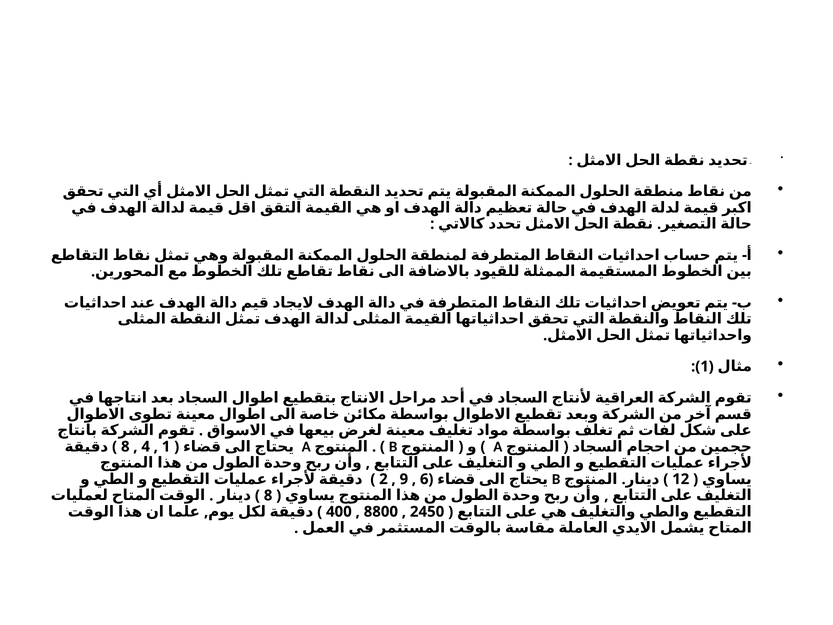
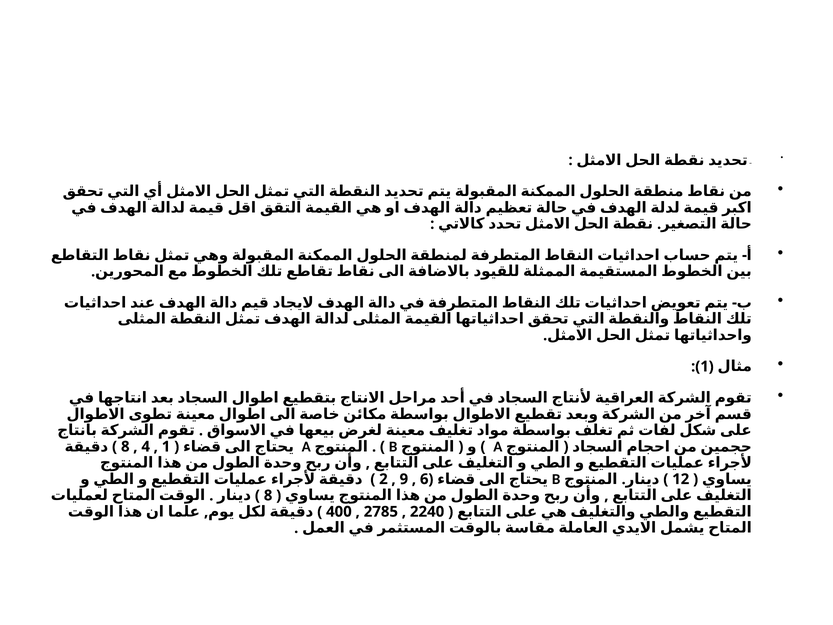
8800: 8800 -> 2785 (381, 511)
2450: 2450 -> 2240 (427, 511)
